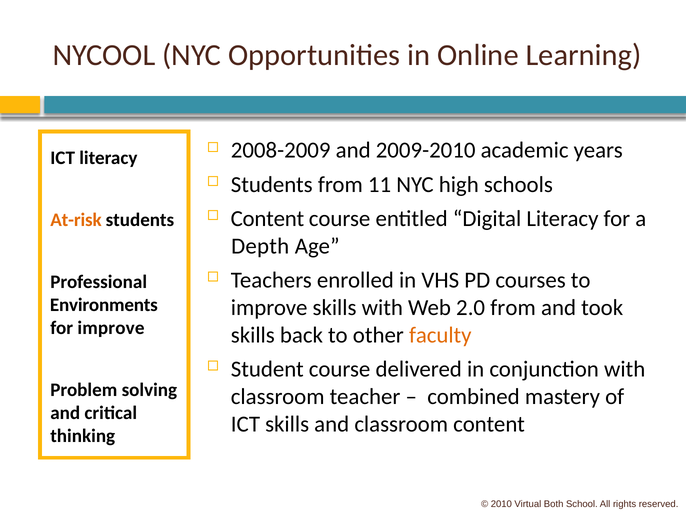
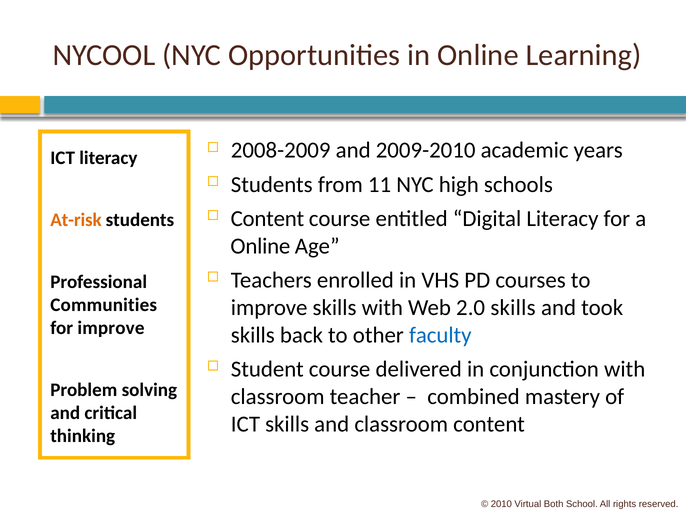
Depth: Depth -> Online (260, 246)
Environments: Environments -> Communities (104, 305)
2.0 from: from -> skills (513, 307)
faculty colour: orange -> blue (440, 335)
